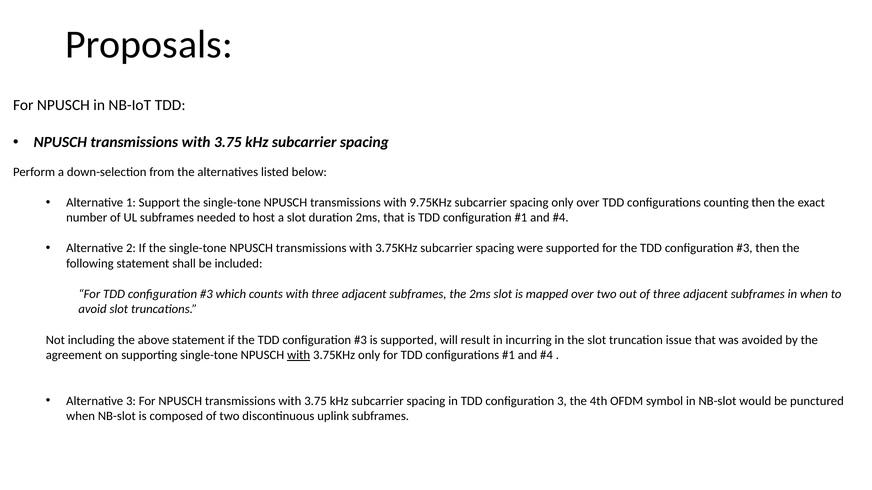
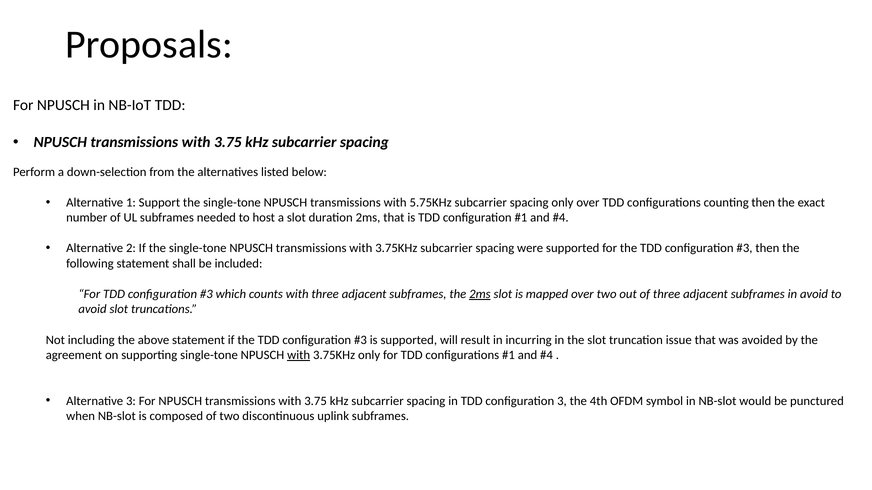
9.75KHz: 9.75KHz -> 5.75KHz (431, 203)
2ms underline: none -> present (480, 294)
in when: when -> avoid (814, 294)
